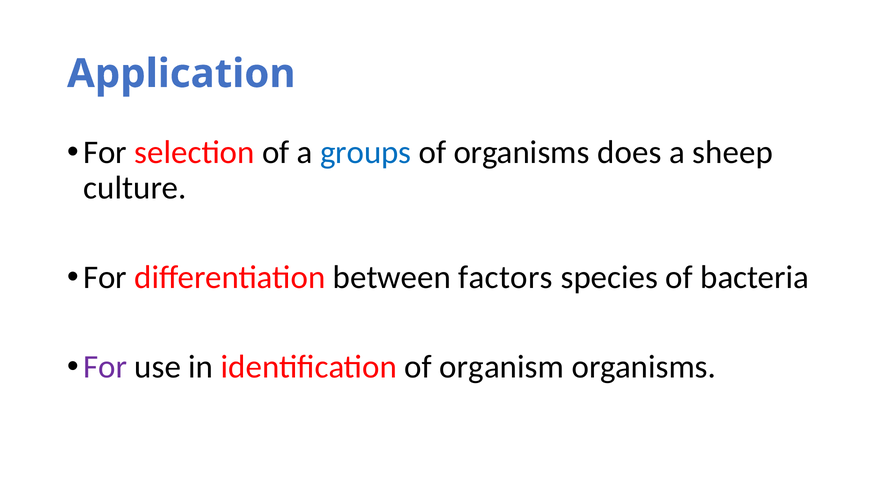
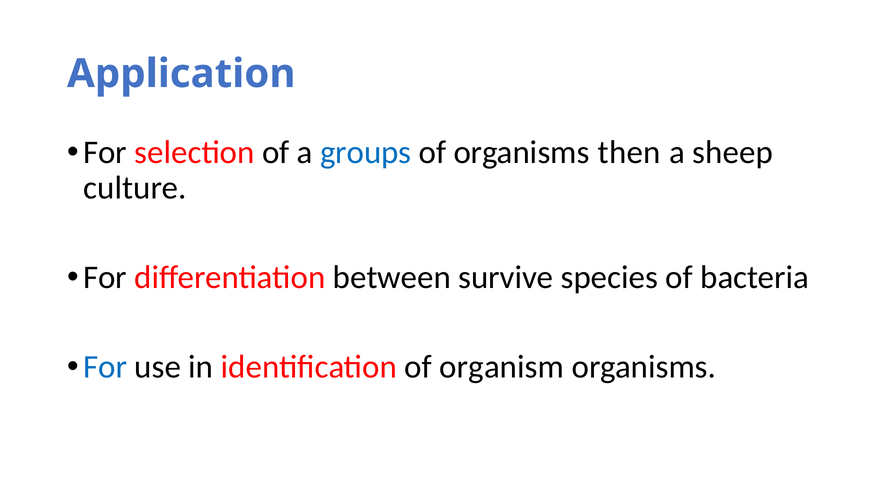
does: does -> then (629, 153)
factors: factors -> survive (506, 278)
For colour: purple -> blue (105, 367)
